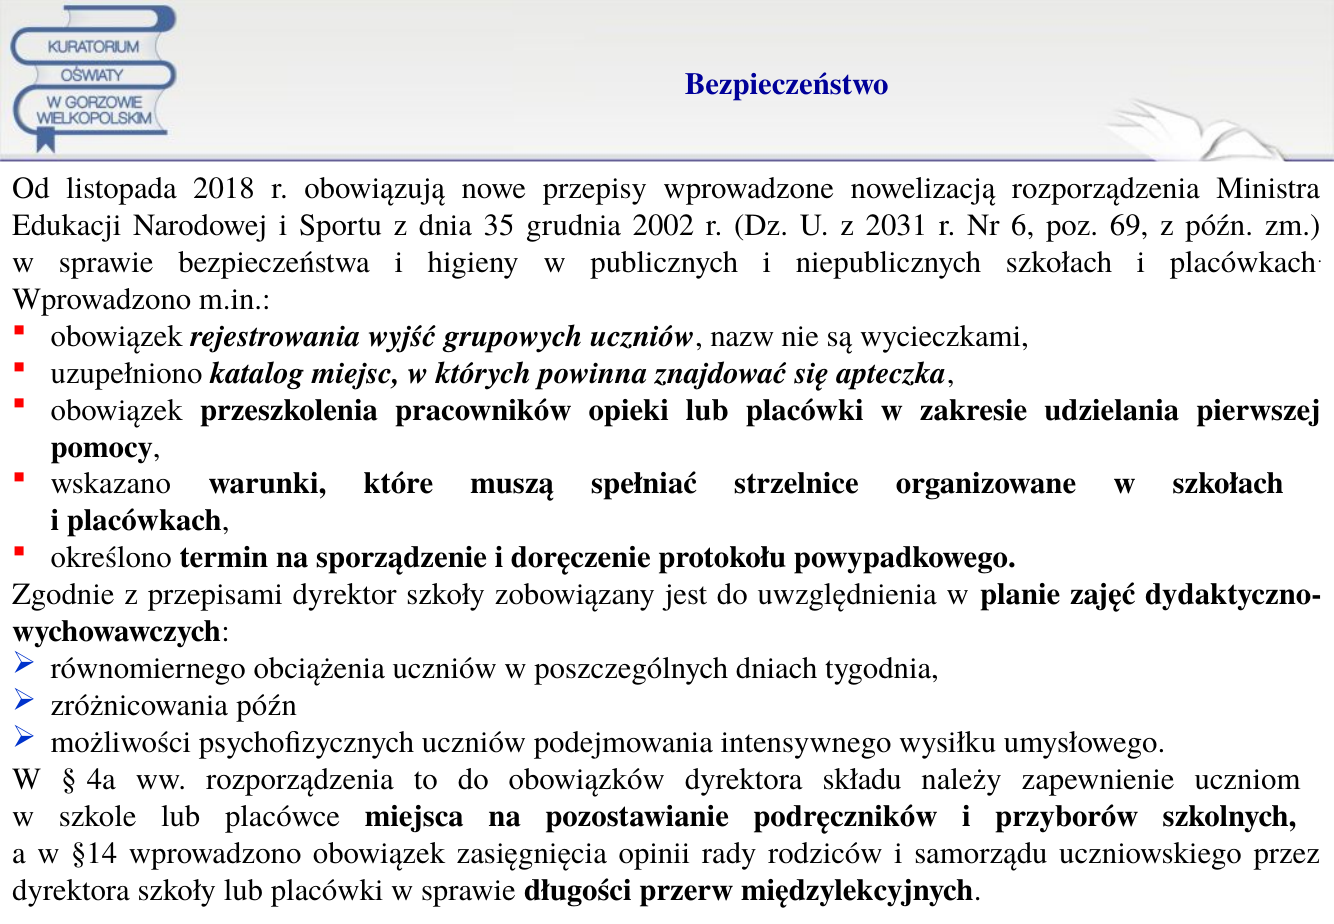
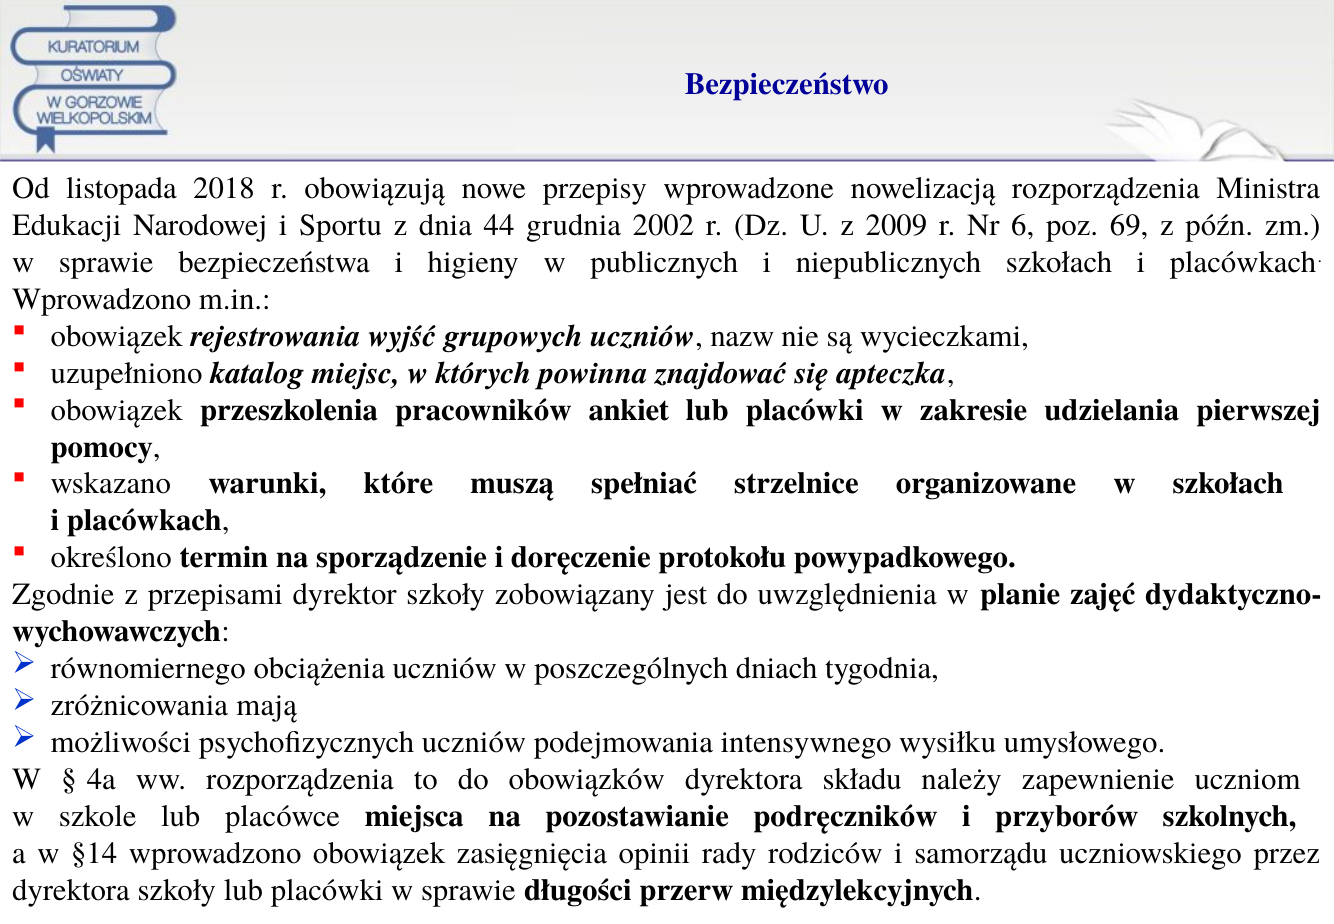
35: 35 -> 44 (499, 225)
2031: 2031 -> 2009 (896, 225)
opieki: opieki -> ankiet (629, 410)
zróżnicowania późn: późn -> mają (267, 705)
